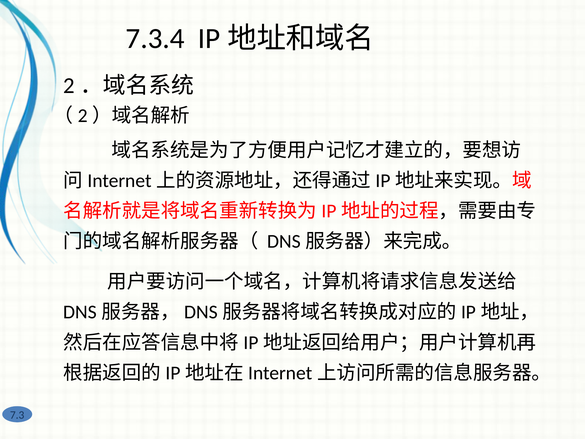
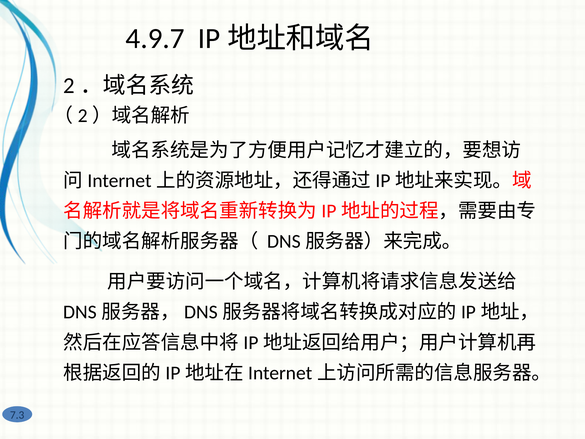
7.3.4: 7.3.4 -> 4.9.7 (155, 39)
